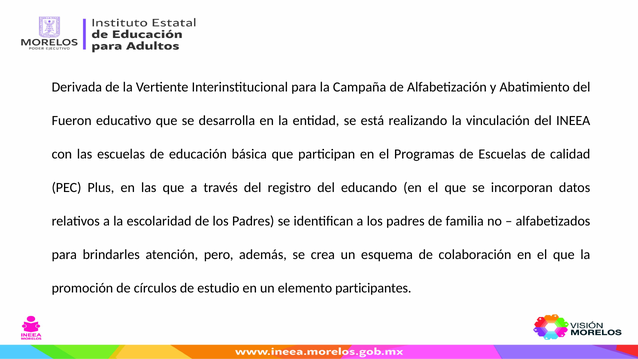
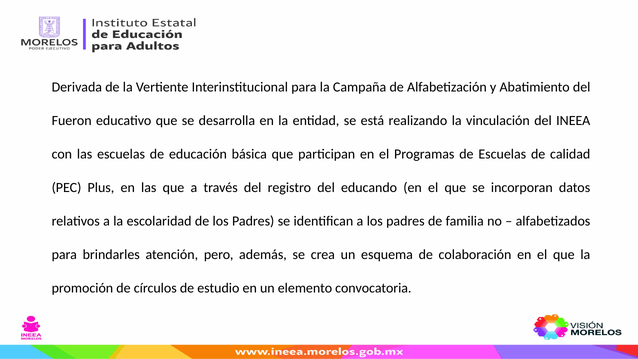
participantes: participantes -> convocatoria (373, 288)
